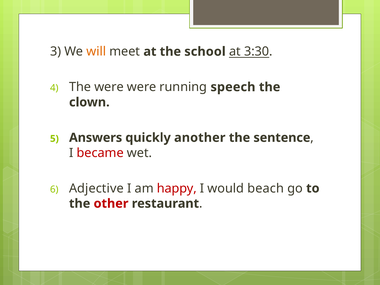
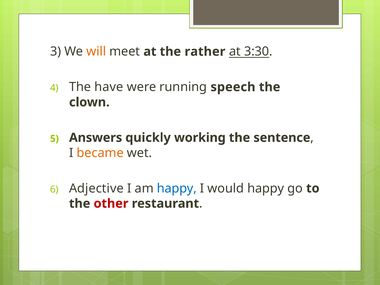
school: school -> rather (205, 52)
The were: were -> have (109, 87)
another: another -> working (200, 138)
became colour: red -> orange (100, 153)
happy colour: red -> blue (177, 188)
would beach: beach -> happy (266, 188)
